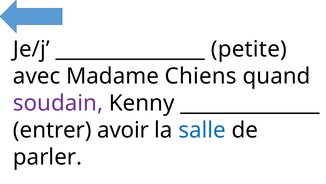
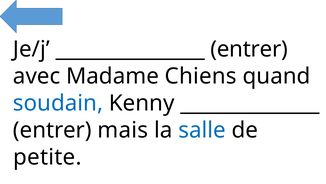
petite: petite -> entrer (249, 49)
soudain colour: purple -> blue (58, 103)
avoir: avoir -> mais (123, 130)
parler: parler -> petite (47, 157)
